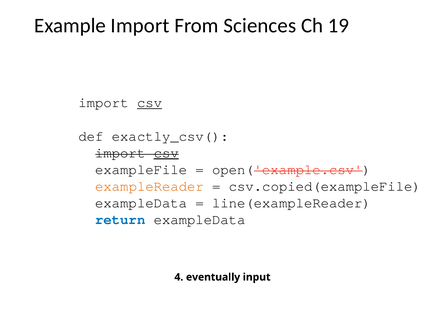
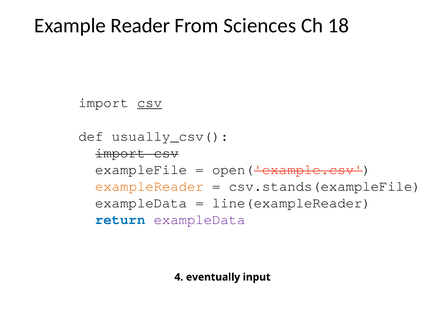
Example Import: Import -> Reader (140, 26)
19: 19 -> 18 (338, 26)
exactly_csv(: exactly_csv( -> usually_csv( (170, 136)
csv underline: present -> none (166, 153)
csv.copied(exampleFile: csv.copied(exampleFile -> csv.stands(exampleFile (325, 186)
exampleData colour: black -> purple (200, 219)
